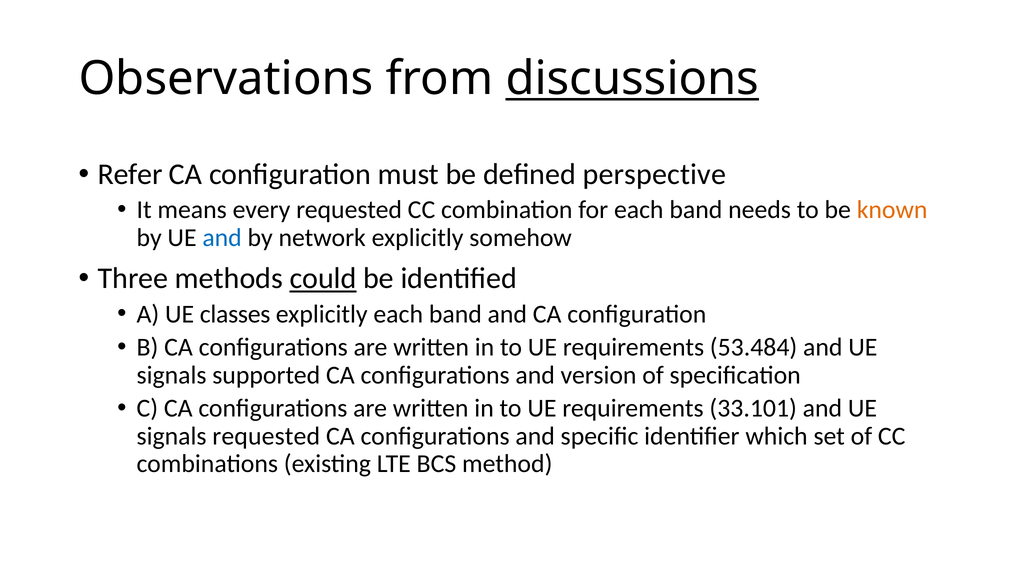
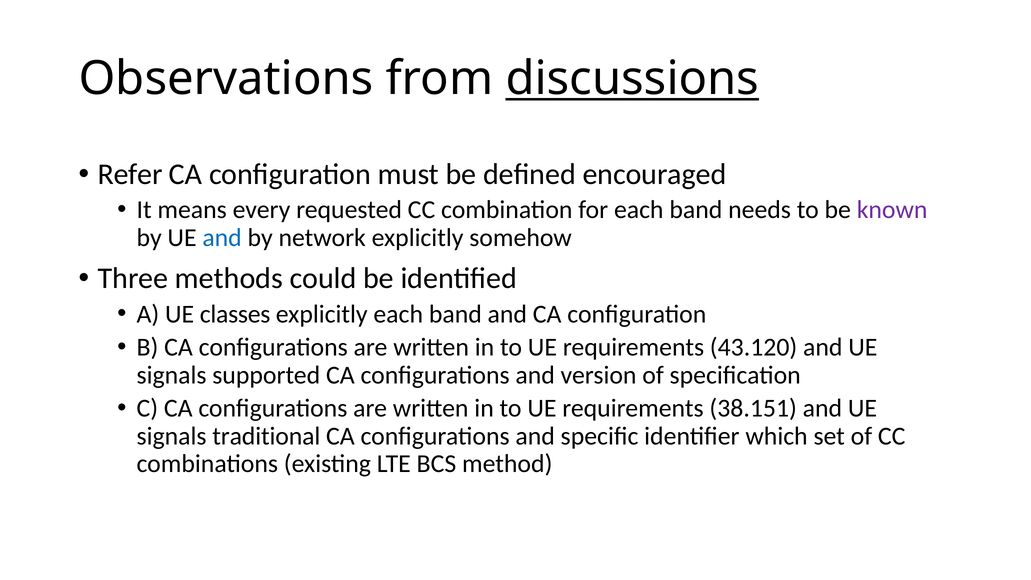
perspective: perspective -> encouraged (654, 174)
known colour: orange -> purple (892, 210)
could underline: present -> none (323, 278)
53.484: 53.484 -> 43.120 (754, 347)
33.101: 33.101 -> 38.151 (753, 408)
signals requested: requested -> traditional (266, 436)
